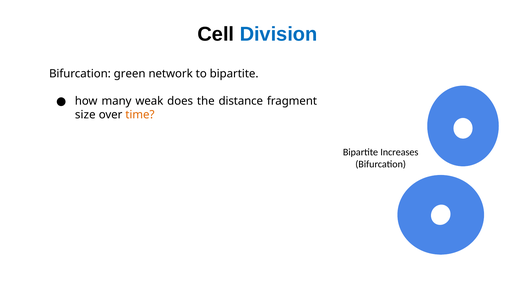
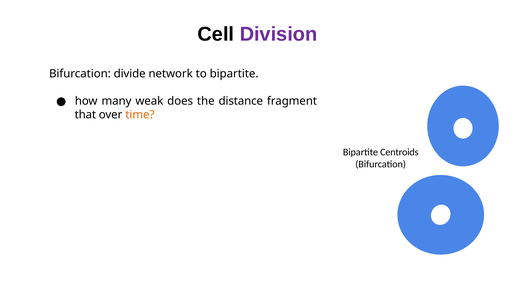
Division colour: blue -> purple (279, 34)
green: green -> divide (130, 74)
size: size -> that (85, 115)
Increases: Increases -> Centroids (399, 152)
